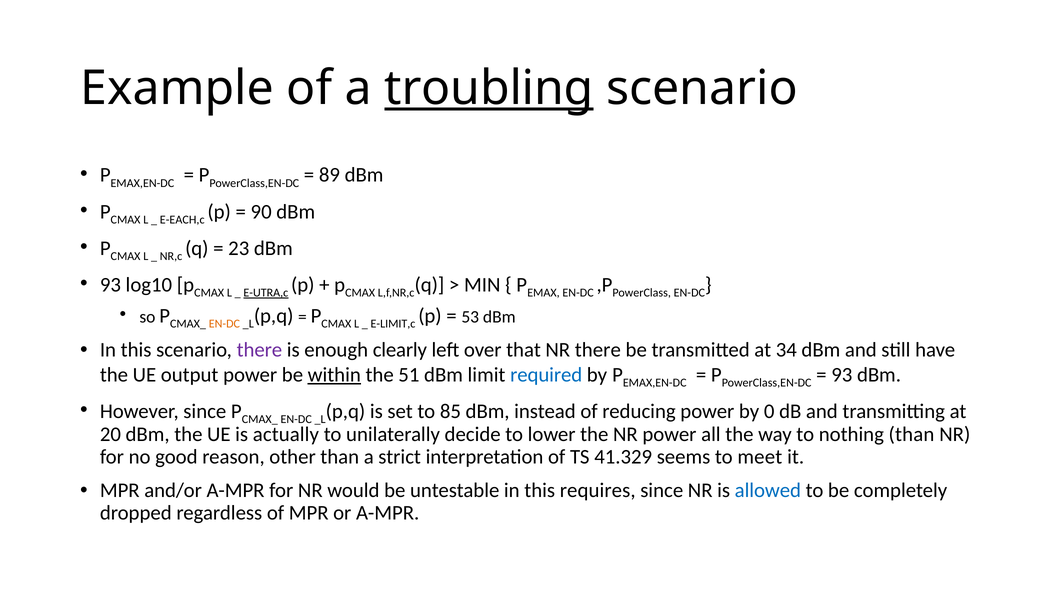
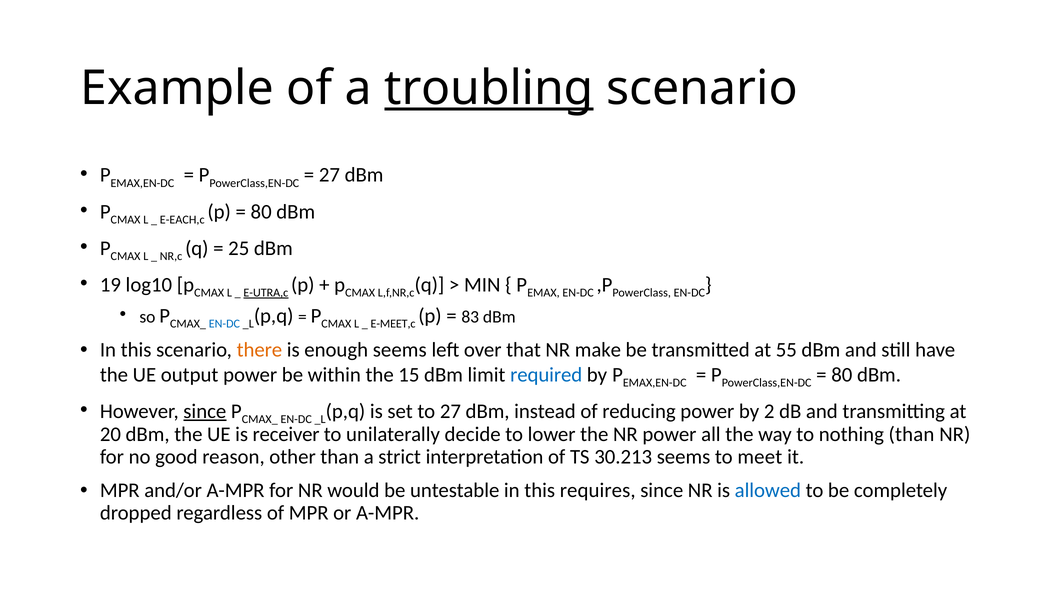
89: 89 -> 27 (329, 175)
90: 90 -> 80 (261, 212)
23: 23 -> 25 (239, 248)
93: 93 -> 19 (110, 285)
EN-DC colour: orange -> blue (224, 324)
E-LIMIT,c: E-LIMIT,c -> E-MEET,c (393, 324)
53: 53 -> 83 (470, 317)
there colour: purple -> orange (259, 350)
enough clearly: clearly -> seems (400, 350)
NR there: there -> make (598, 350)
34: 34 -> 55 (786, 350)
within underline: present -> none (334, 375)
51: 51 -> 15 (409, 375)
93: 93 -> 80 (842, 375)
since underline: none -> present (205, 411)
to 85: 85 -> 27 (450, 411)
0: 0 -> 2 (769, 411)
actually: actually -> receiver (286, 434)
41.329: 41.329 -> 30.213 (623, 457)
